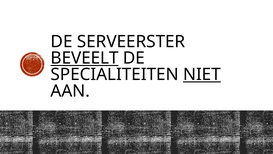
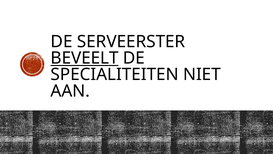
NIET underline: present -> none (202, 74)
